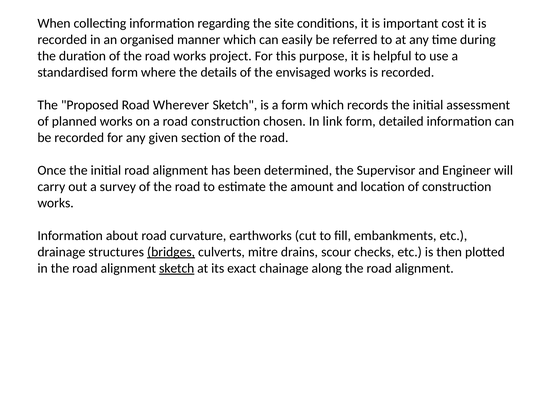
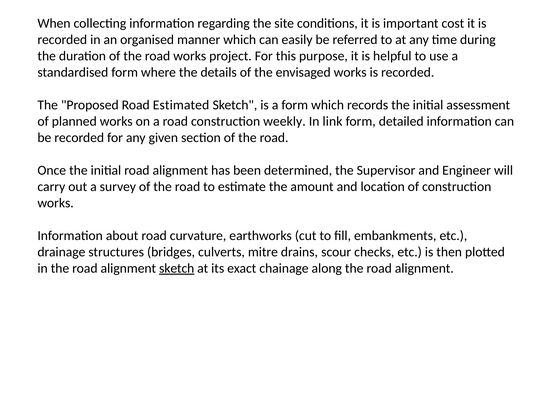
Wherever: Wherever -> Estimated (181, 105)
chosen: chosen -> weekly (284, 121)
bridges underline: present -> none (171, 252)
